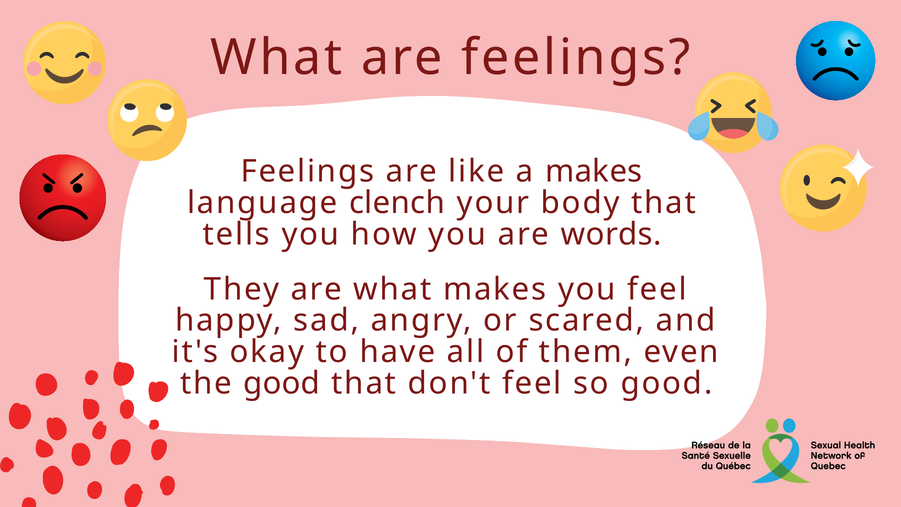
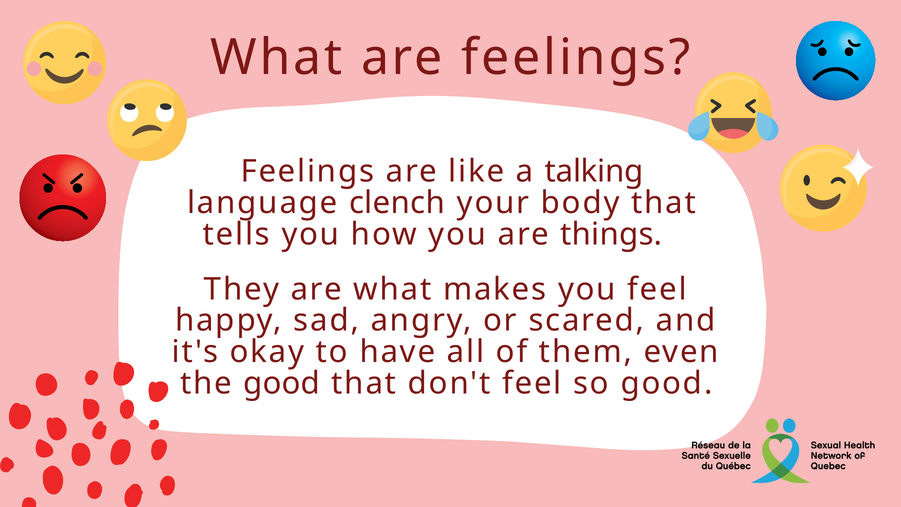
a makes: makes -> talking (594, 172)
words: words -> things (611, 234)
